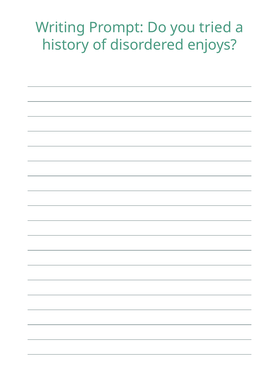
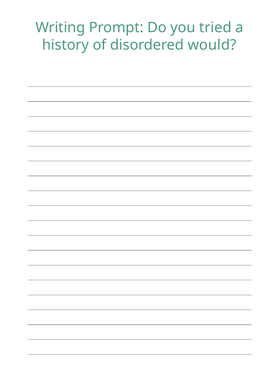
enjoys: enjoys -> would (212, 45)
